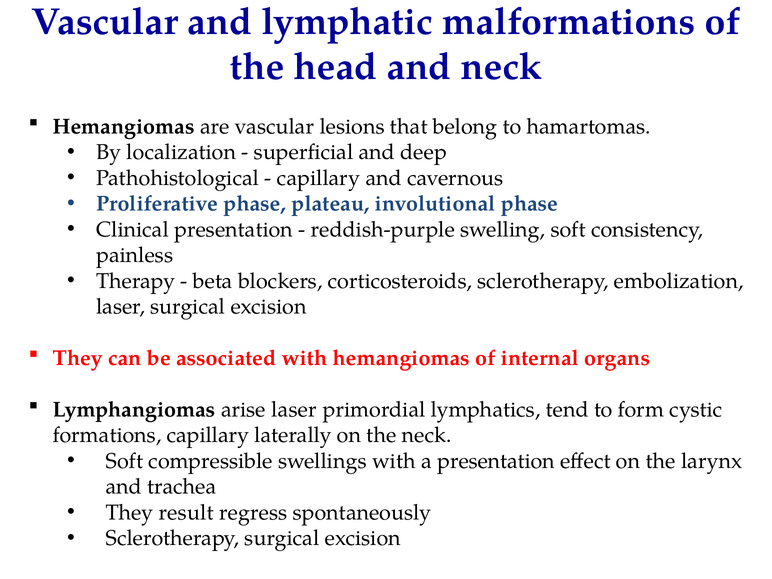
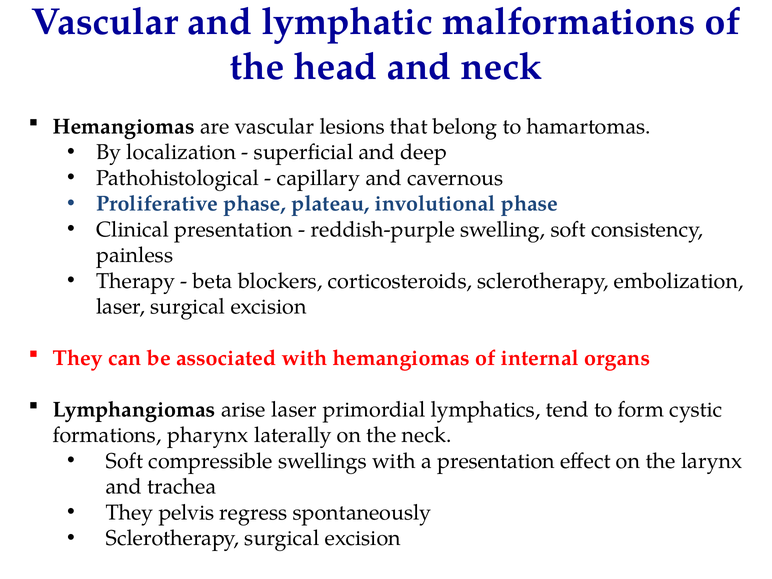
formations capillary: capillary -> pharynx (208, 435)
result: result -> pelvis (186, 513)
